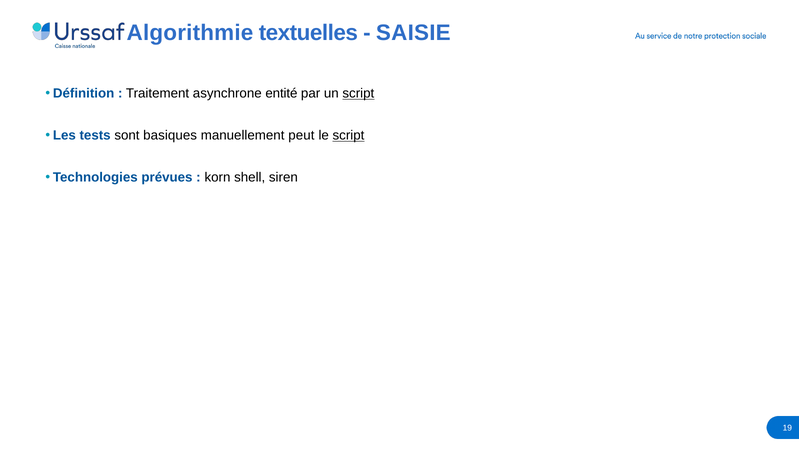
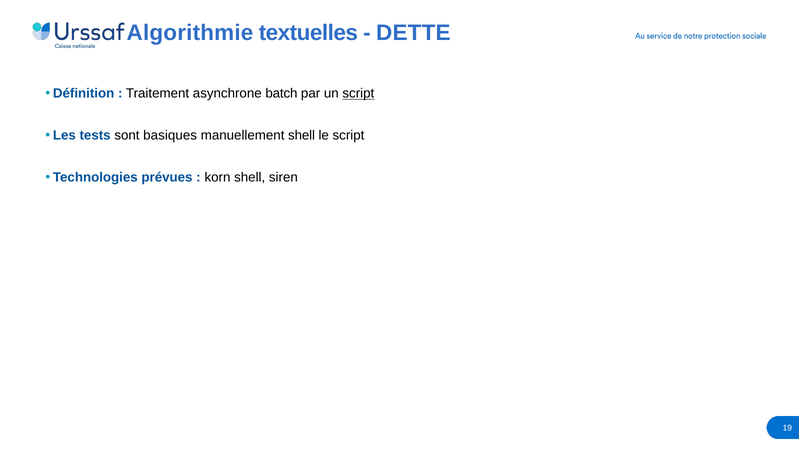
SAISIE: SAISIE -> DETTE (413, 33)
entité: entité -> batch (281, 94)
manuellement peut: peut -> shell (302, 136)
script underline: present -> none (348, 136)
